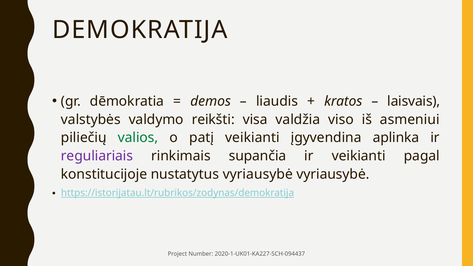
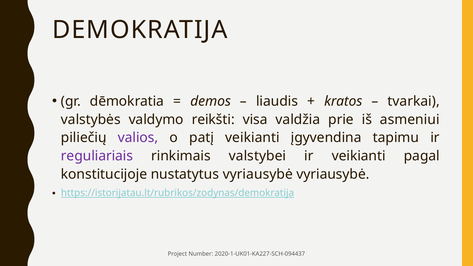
laisvais: laisvais -> tvarkai (414, 101)
viso: viso -> prie (341, 120)
valios colour: green -> purple (138, 138)
aplinka: aplinka -> tapimu (396, 138)
supančia: supančia -> valstybei (257, 156)
